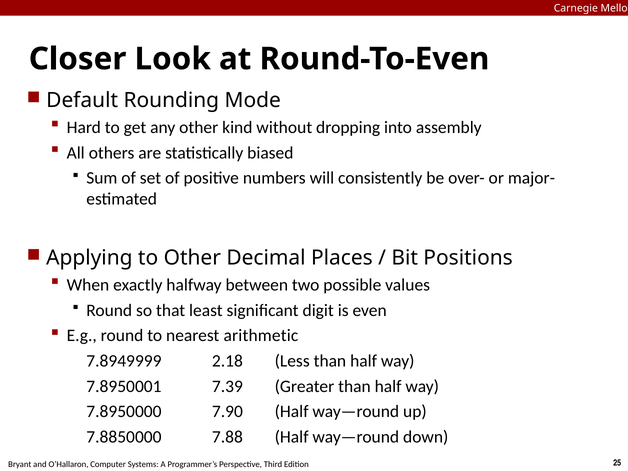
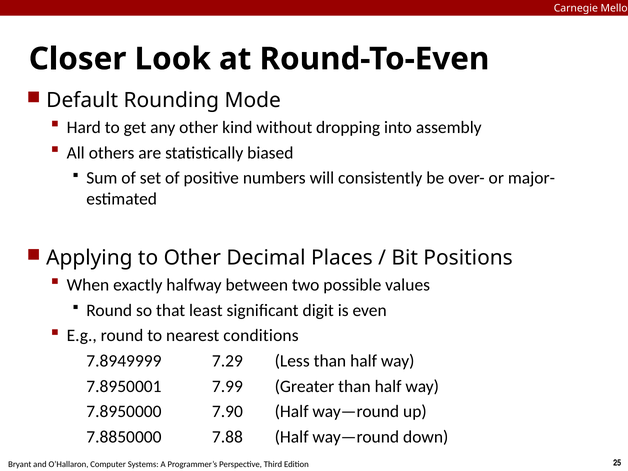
arithmetic: arithmetic -> conditions (261, 336)
2.18: 2.18 -> 7.29 (227, 361)
7.39: 7.39 -> 7.99 (227, 386)
